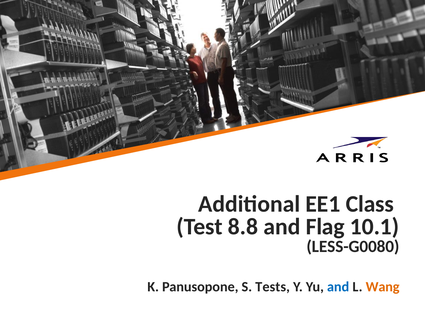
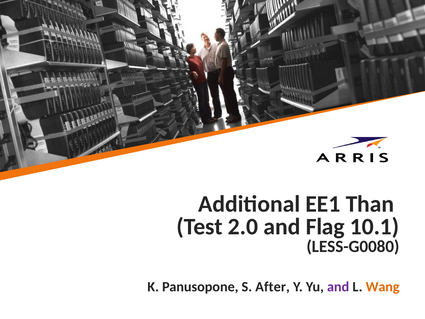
Class: Class -> Than (370, 204)
8.8: 8.8 -> 2.0 (243, 227)
Tests: Tests -> After (273, 287)
and colour: blue -> purple (338, 287)
